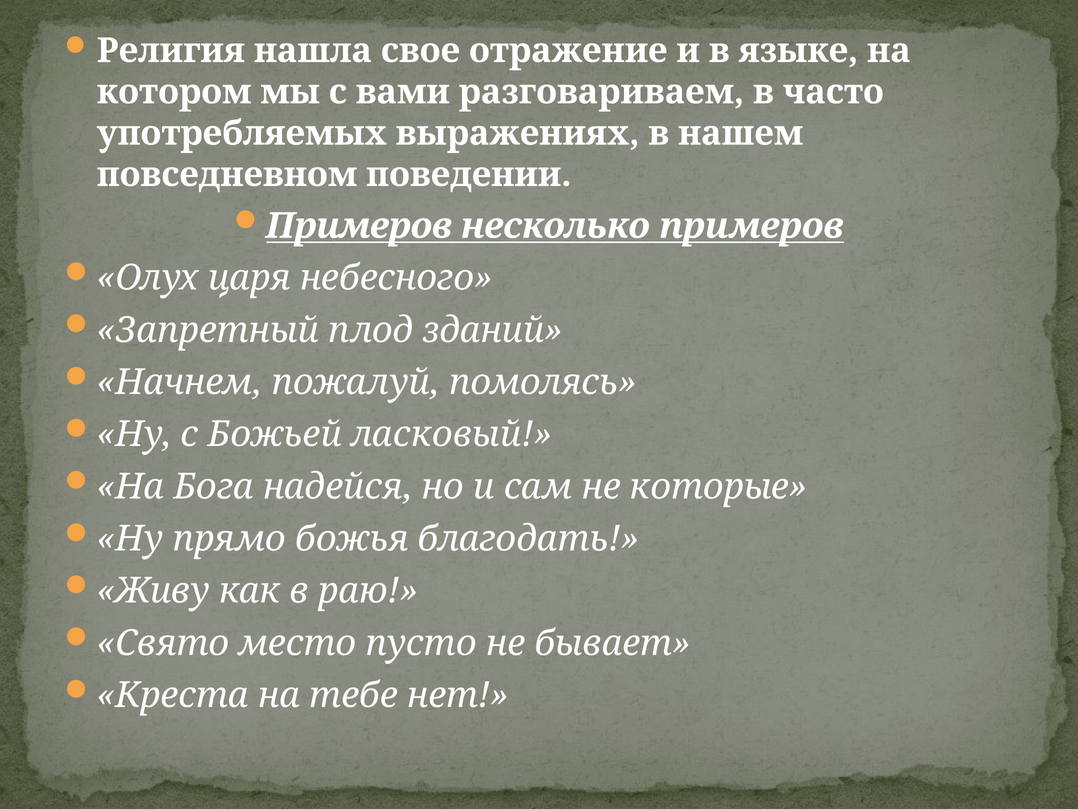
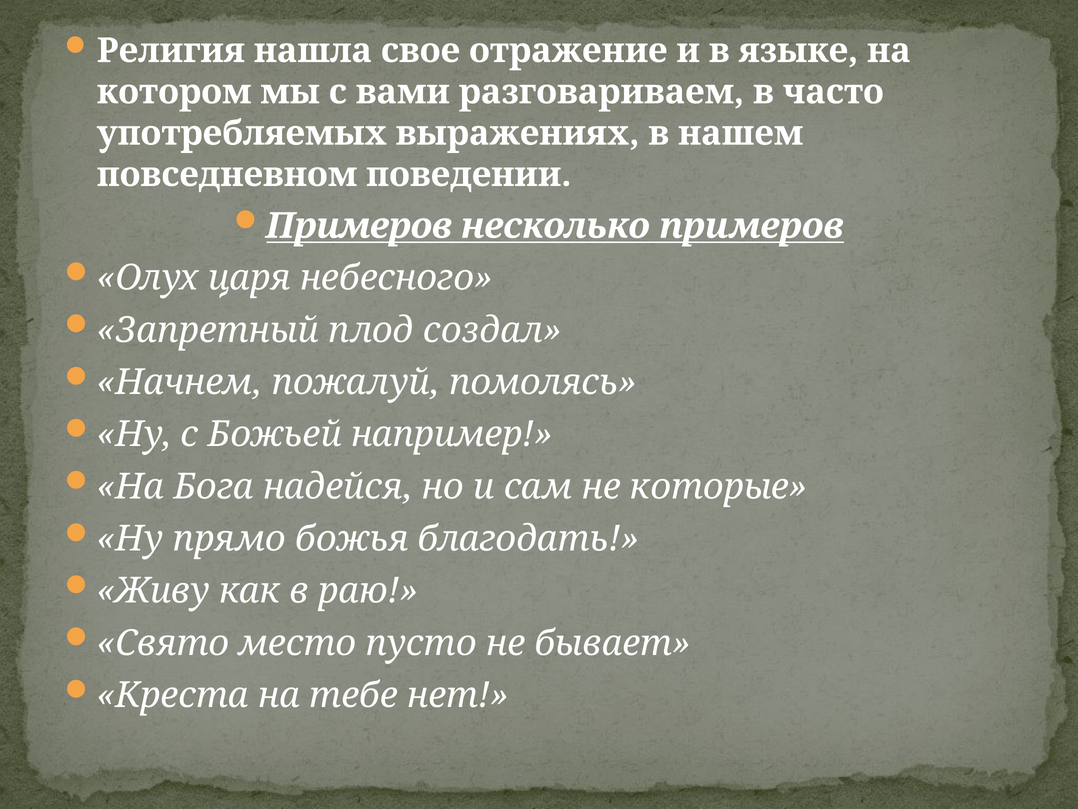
зданий: зданий -> создал (492, 330)
ласковый: ласковый -> например (452, 434)
